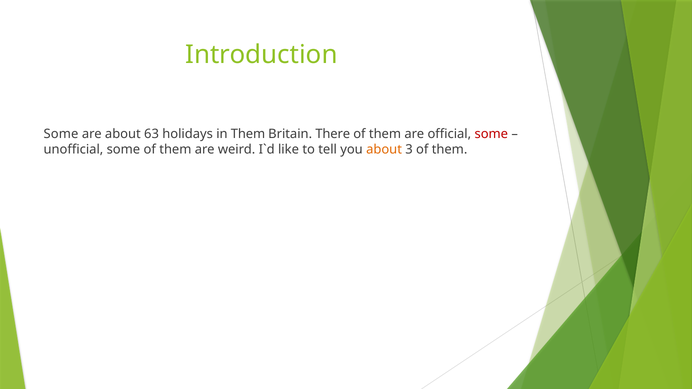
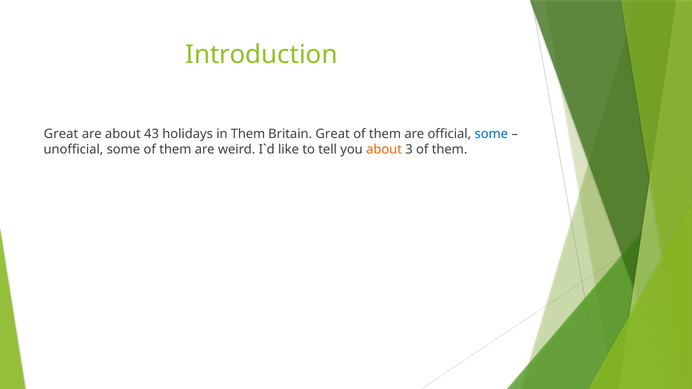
Some: Some -> Great (61, 134)
63: 63 -> 43 (152, 134)
Britain There: There -> Great (333, 134)
some colour: red -> blue (491, 134)
